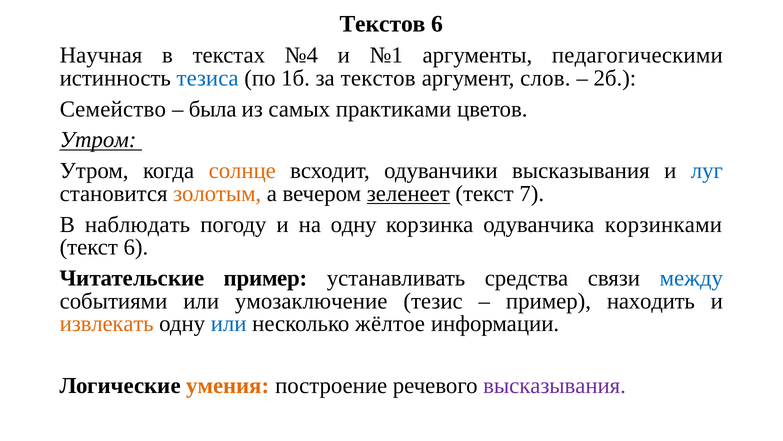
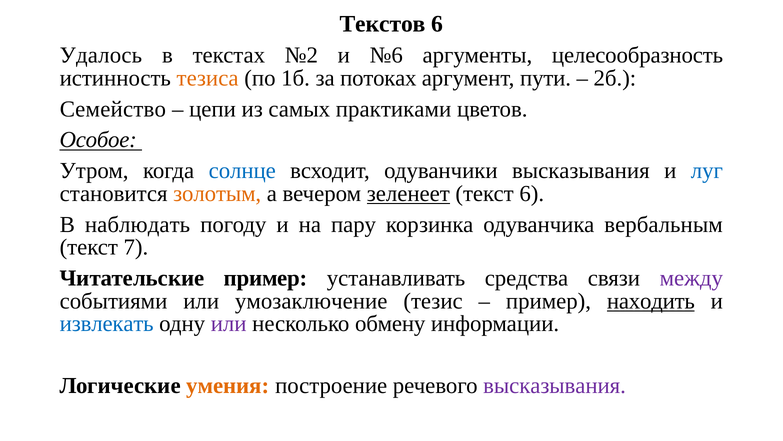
Научная: Научная -> Удалось (101, 55)
№4: №4 -> №2 (301, 55)
№1: №1 -> №6 (386, 55)
педагогическими: педагогическими -> целесообразность (638, 55)
тезиса colour: blue -> orange (208, 78)
за текстов: текстов -> потоках (378, 78)
слов: слов -> пути (546, 78)
была: была -> цепи (213, 109)
Утром: Утром -> Особое (98, 140)
солнце colour: orange -> blue (242, 171)
текст 7: 7 -> 6 (532, 193)
на одну: одну -> пару (354, 224)
корзинками: корзинками -> вербальным (664, 224)
текст 6: 6 -> 7 (136, 247)
между colour: blue -> purple (691, 278)
находить underline: none -> present (651, 301)
извлекать colour: orange -> blue (107, 323)
или colour: blue -> purple (229, 323)
жёлтое: жёлтое -> обмену (390, 323)
